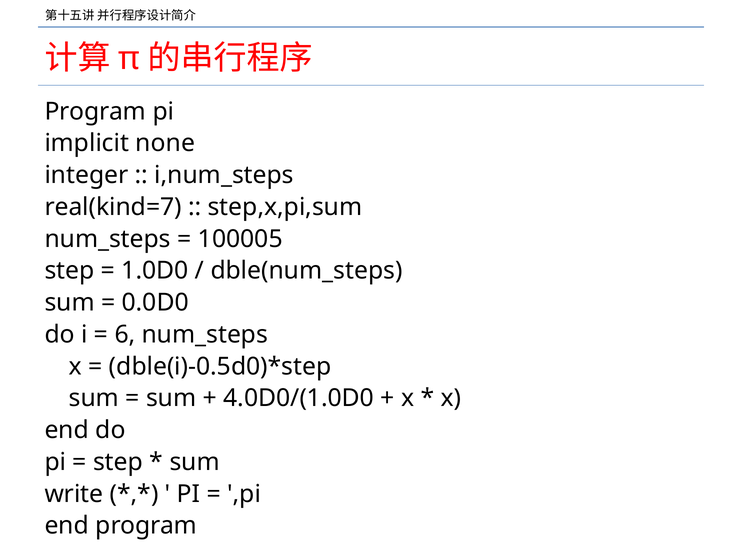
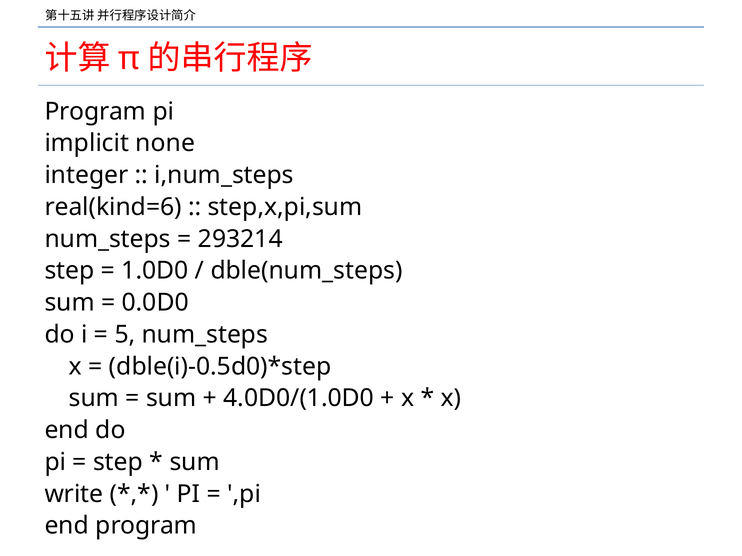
real(kind=7: real(kind=7 -> real(kind=6 (113, 207)
100005: 100005 -> 293214 (240, 239)
6: 6 -> 5 (125, 335)
